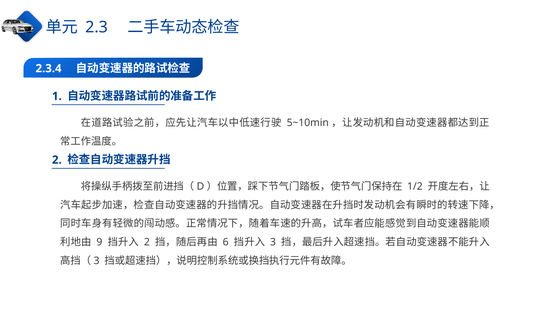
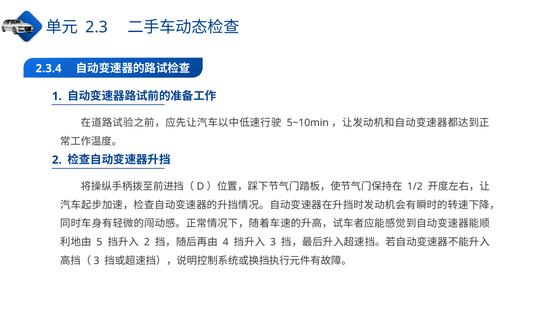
9: 9 -> 5 (99, 242)
6: 6 -> 4 (226, 242)
